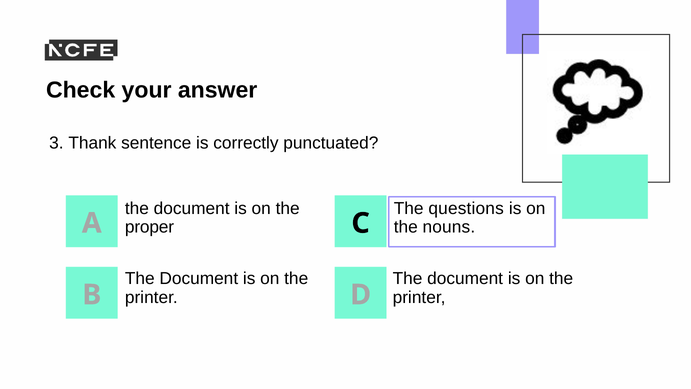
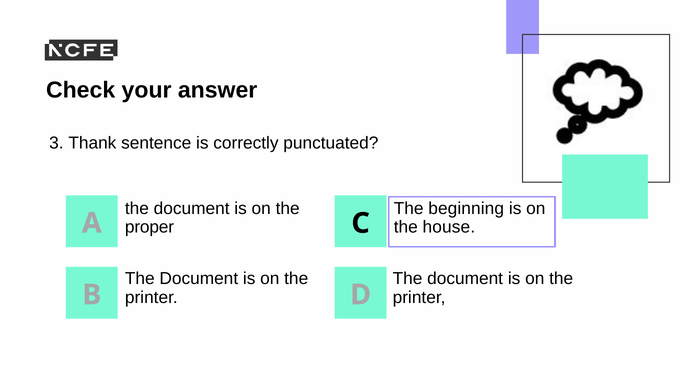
questions: questions -> beginning (466, 208)
nouns: nouns -> house (449, 227)
